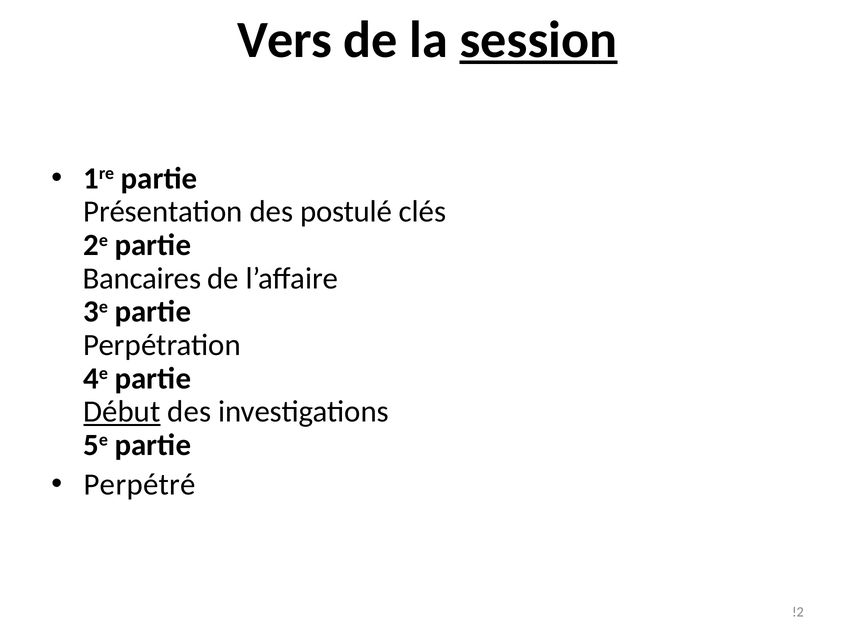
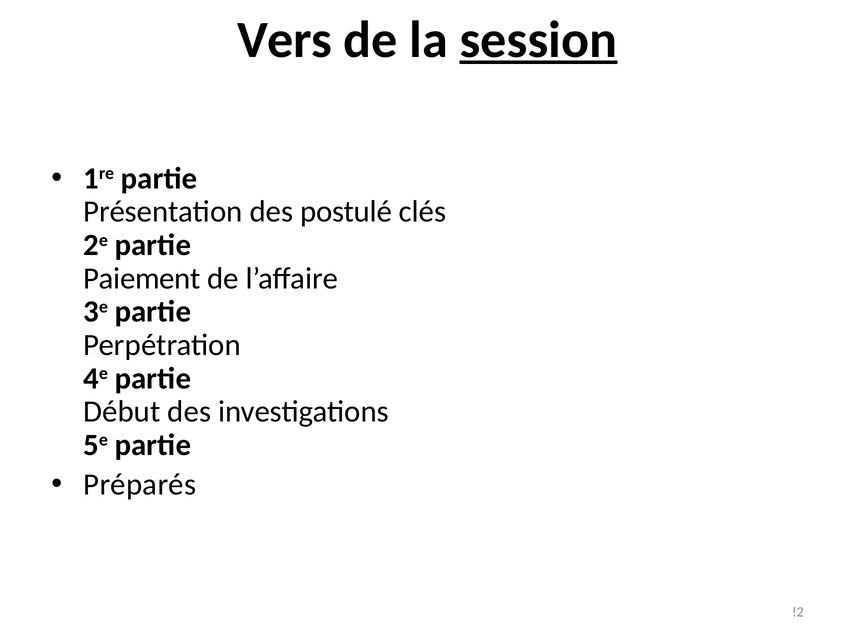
Bancaires: Bancaires -> Paiement (142, 278)
Début underline: present -> none (122, 412)
Perpétré: Perpétré -> Préparés (140, 485)
